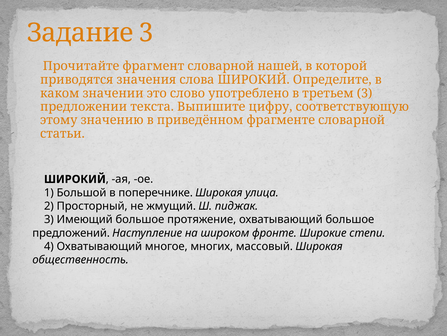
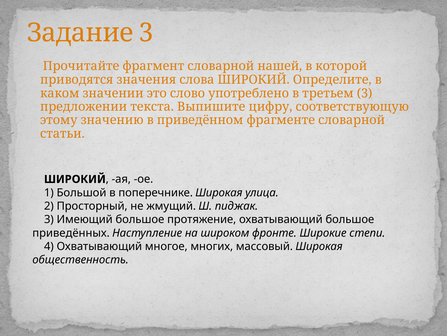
предложений: предложений -> приведённых (71, 233)
